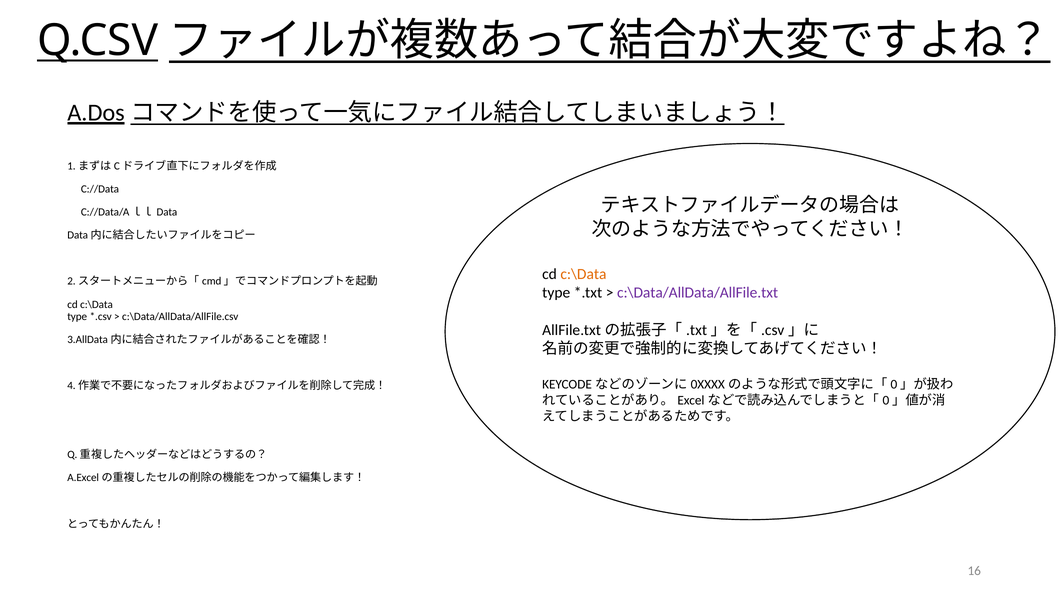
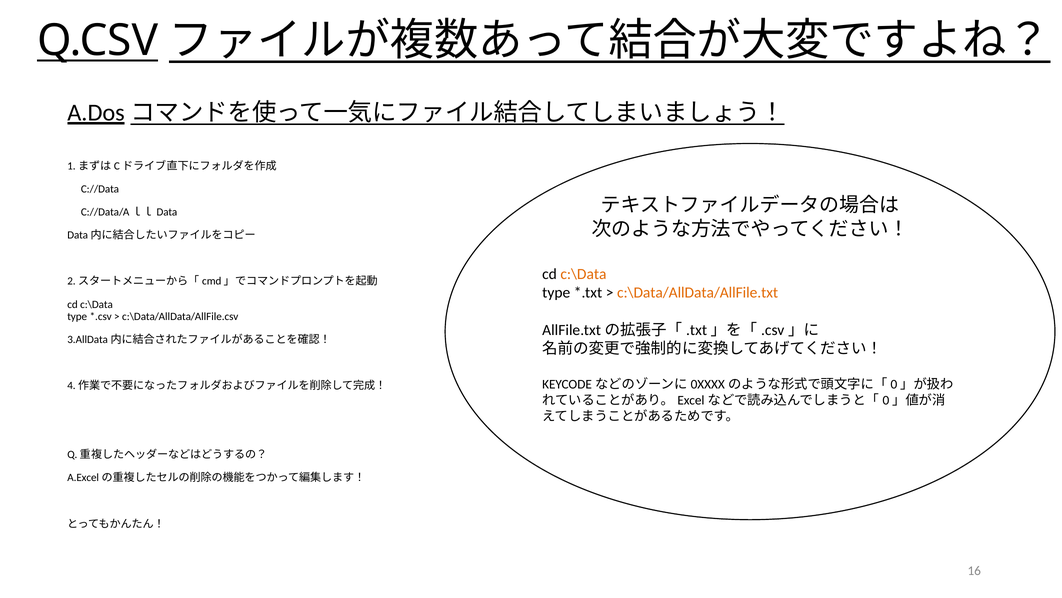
c:\Data/AllData/AllFile.txt colour: purple -> orange (698, 292)
